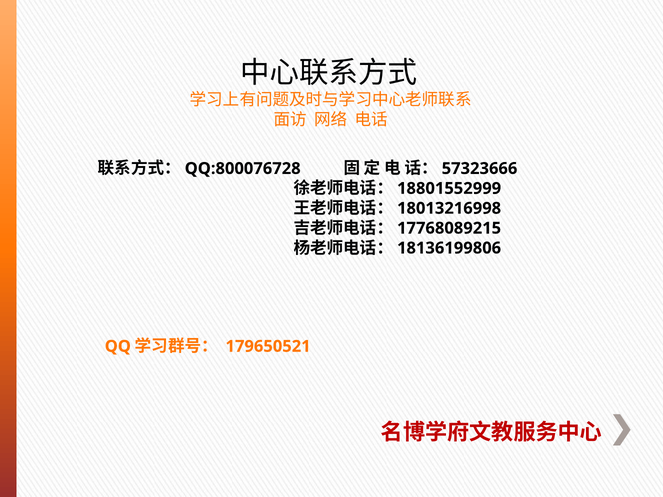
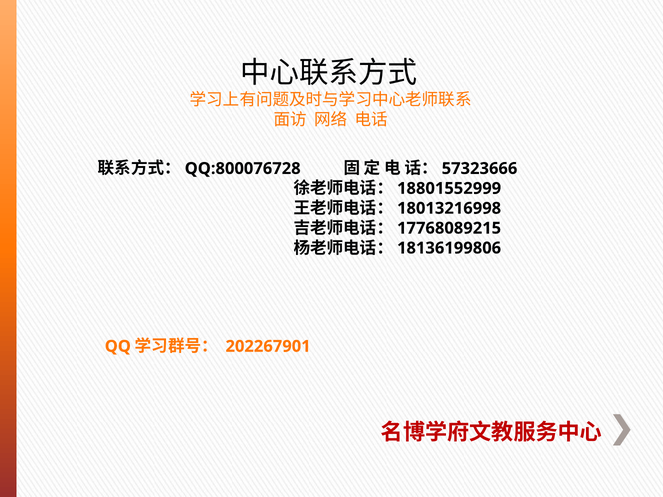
179650521: 179650521 -> 202267901 (268, 346)
